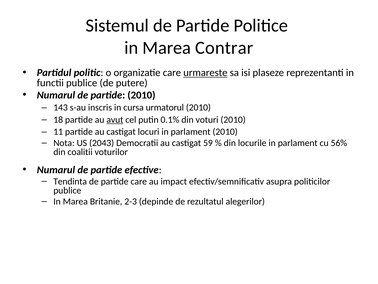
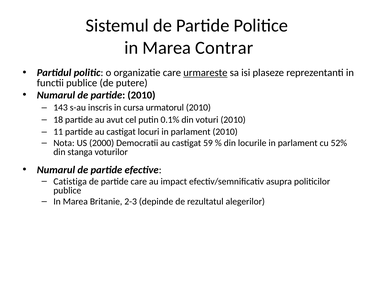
avut underline: present -> none (115, 119)
2043: 2043 -> 2000 (102, 143)
56%: 56% -> 52% (339, 143)
coalitii: coalitii -> stanga (80, 152)
Tendinta: Tendinta -> Catistiga (70, 181)
